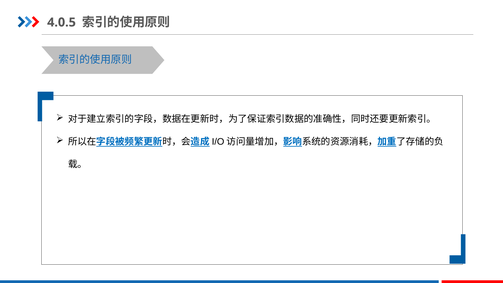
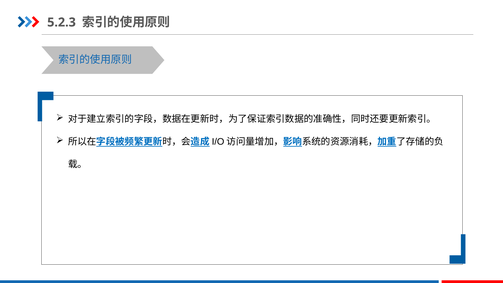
4.0.5: 4.0.5 -> 5.2.3 (62, 22)
